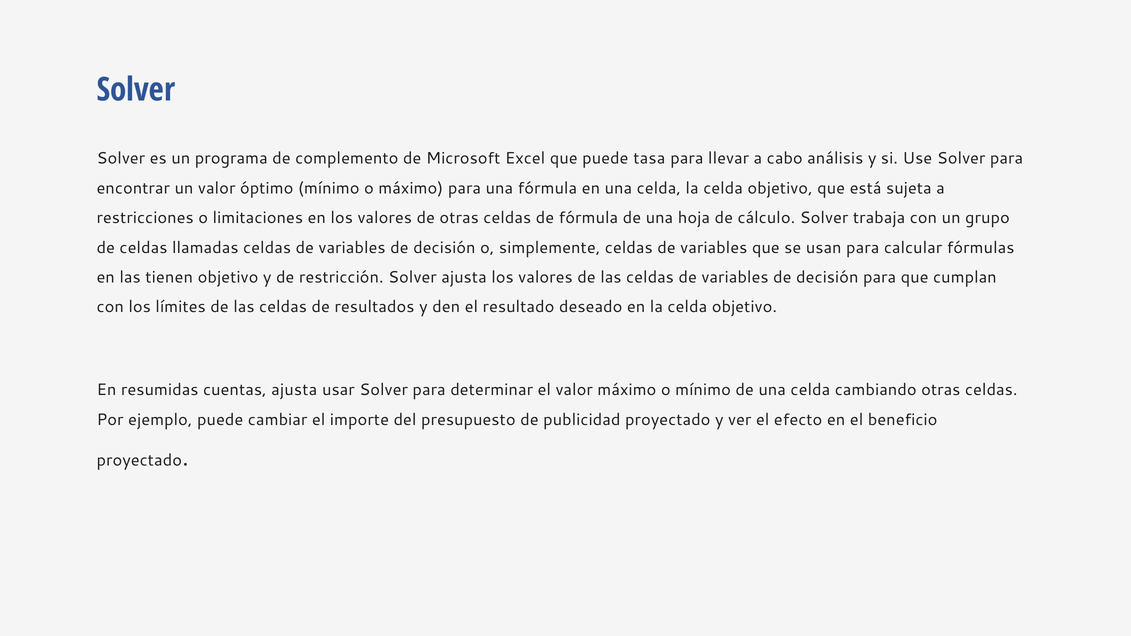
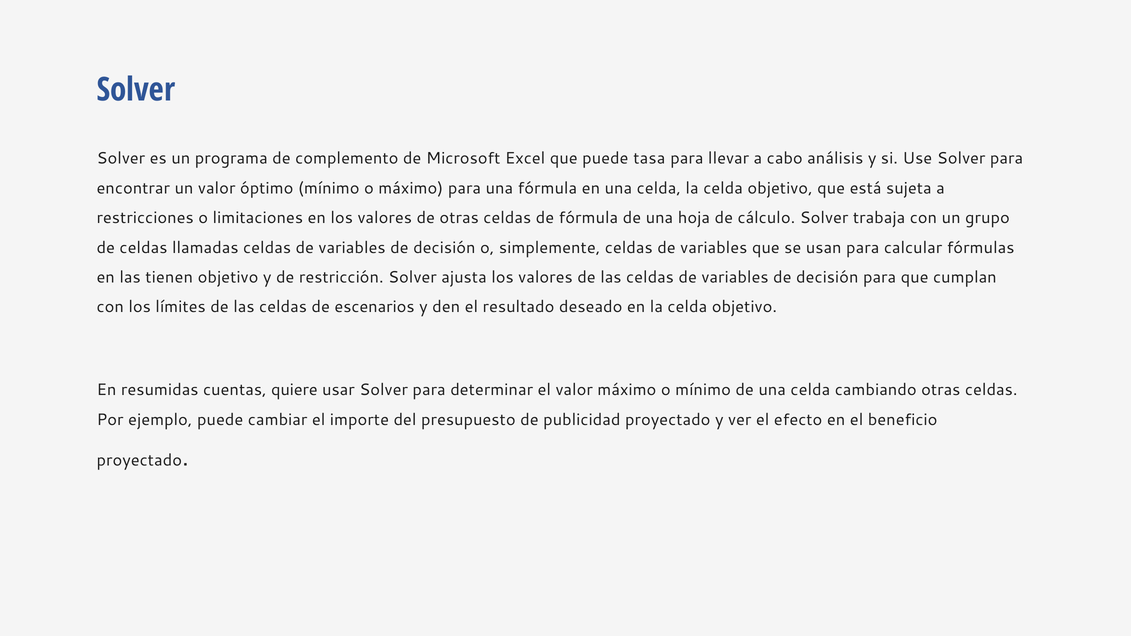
resultados: resultados -> escenarios (375, 307)
cuentas ajusta: ajusta -> quiere (294, 390)
